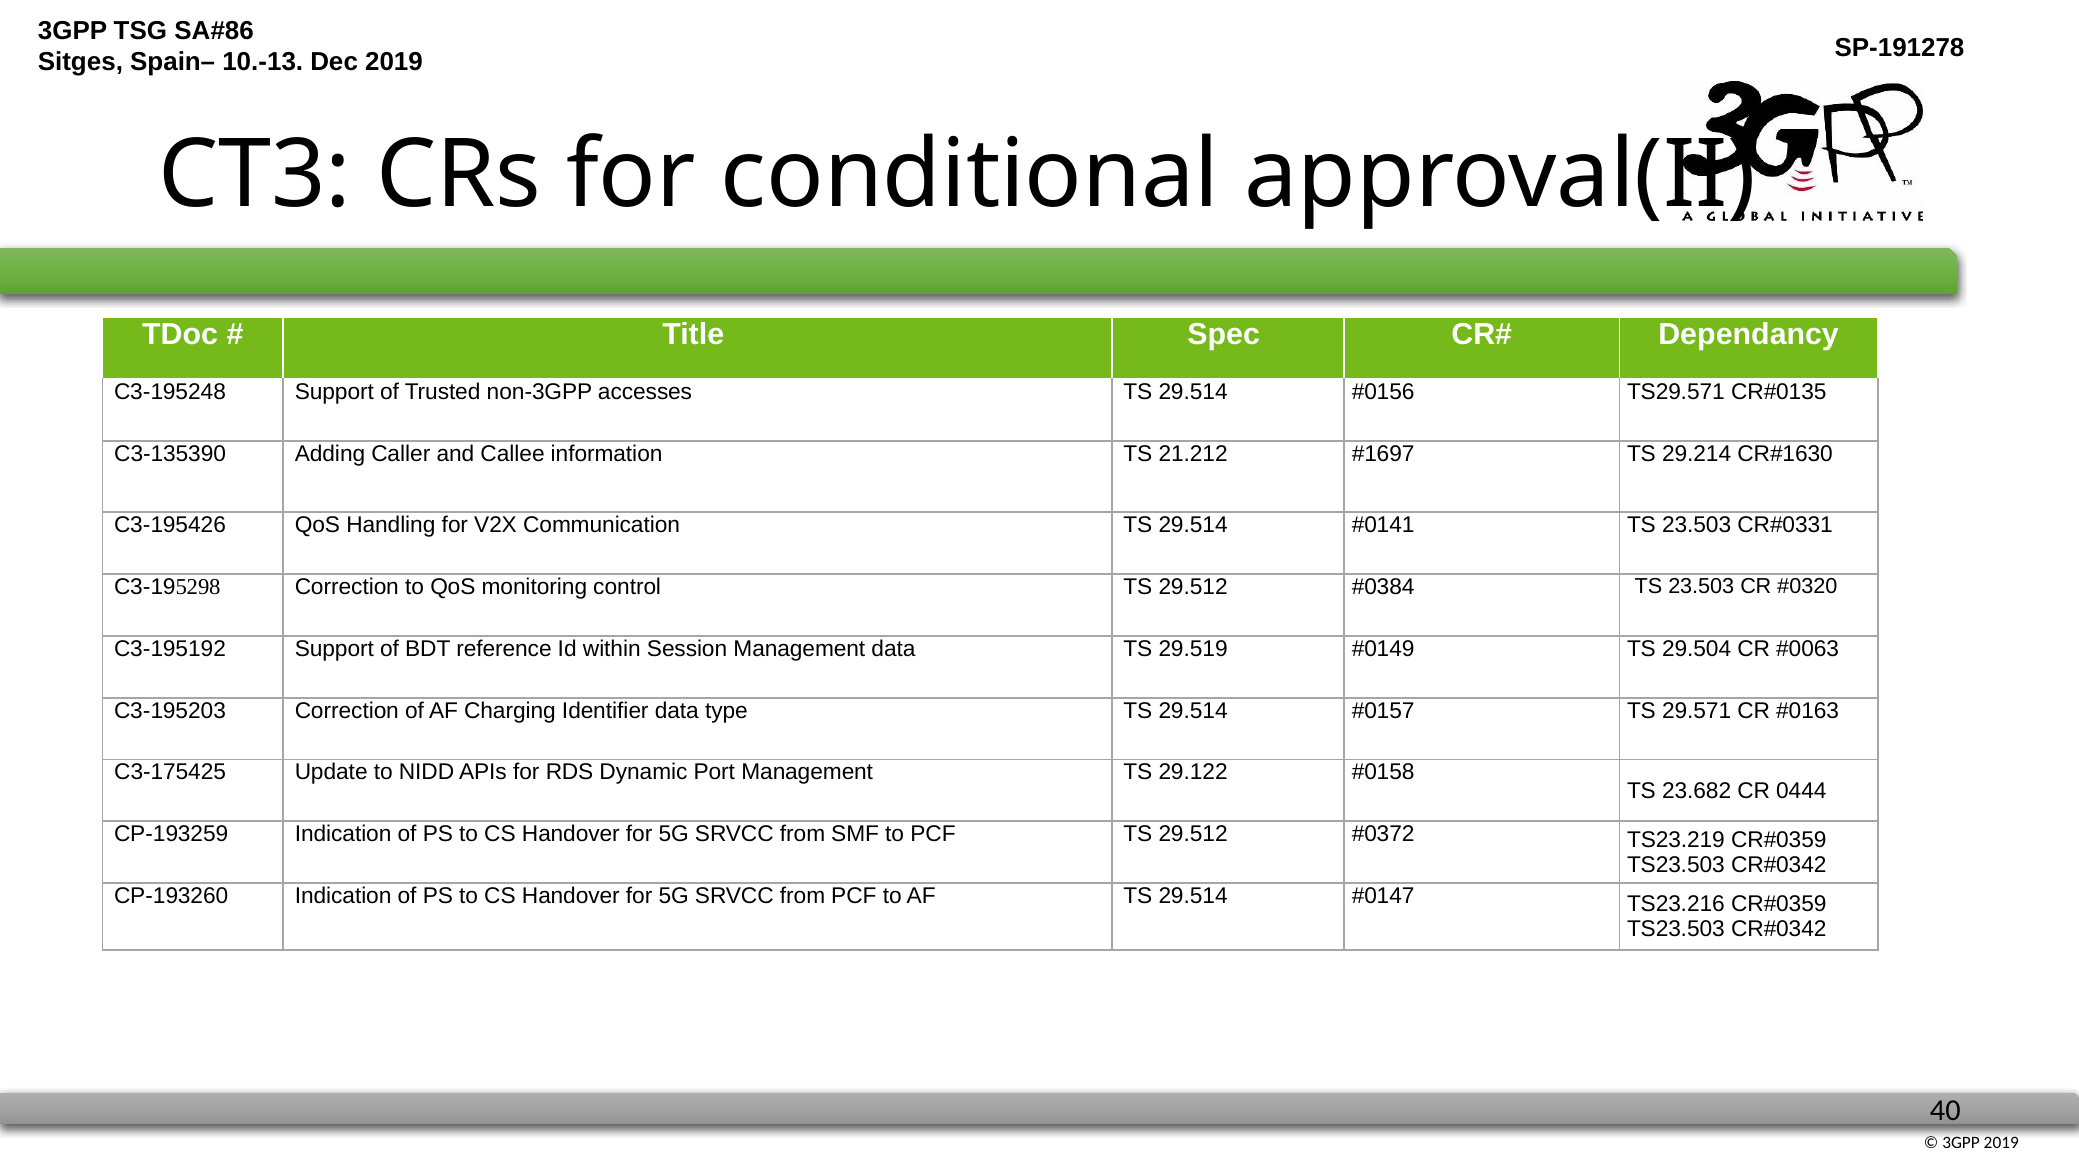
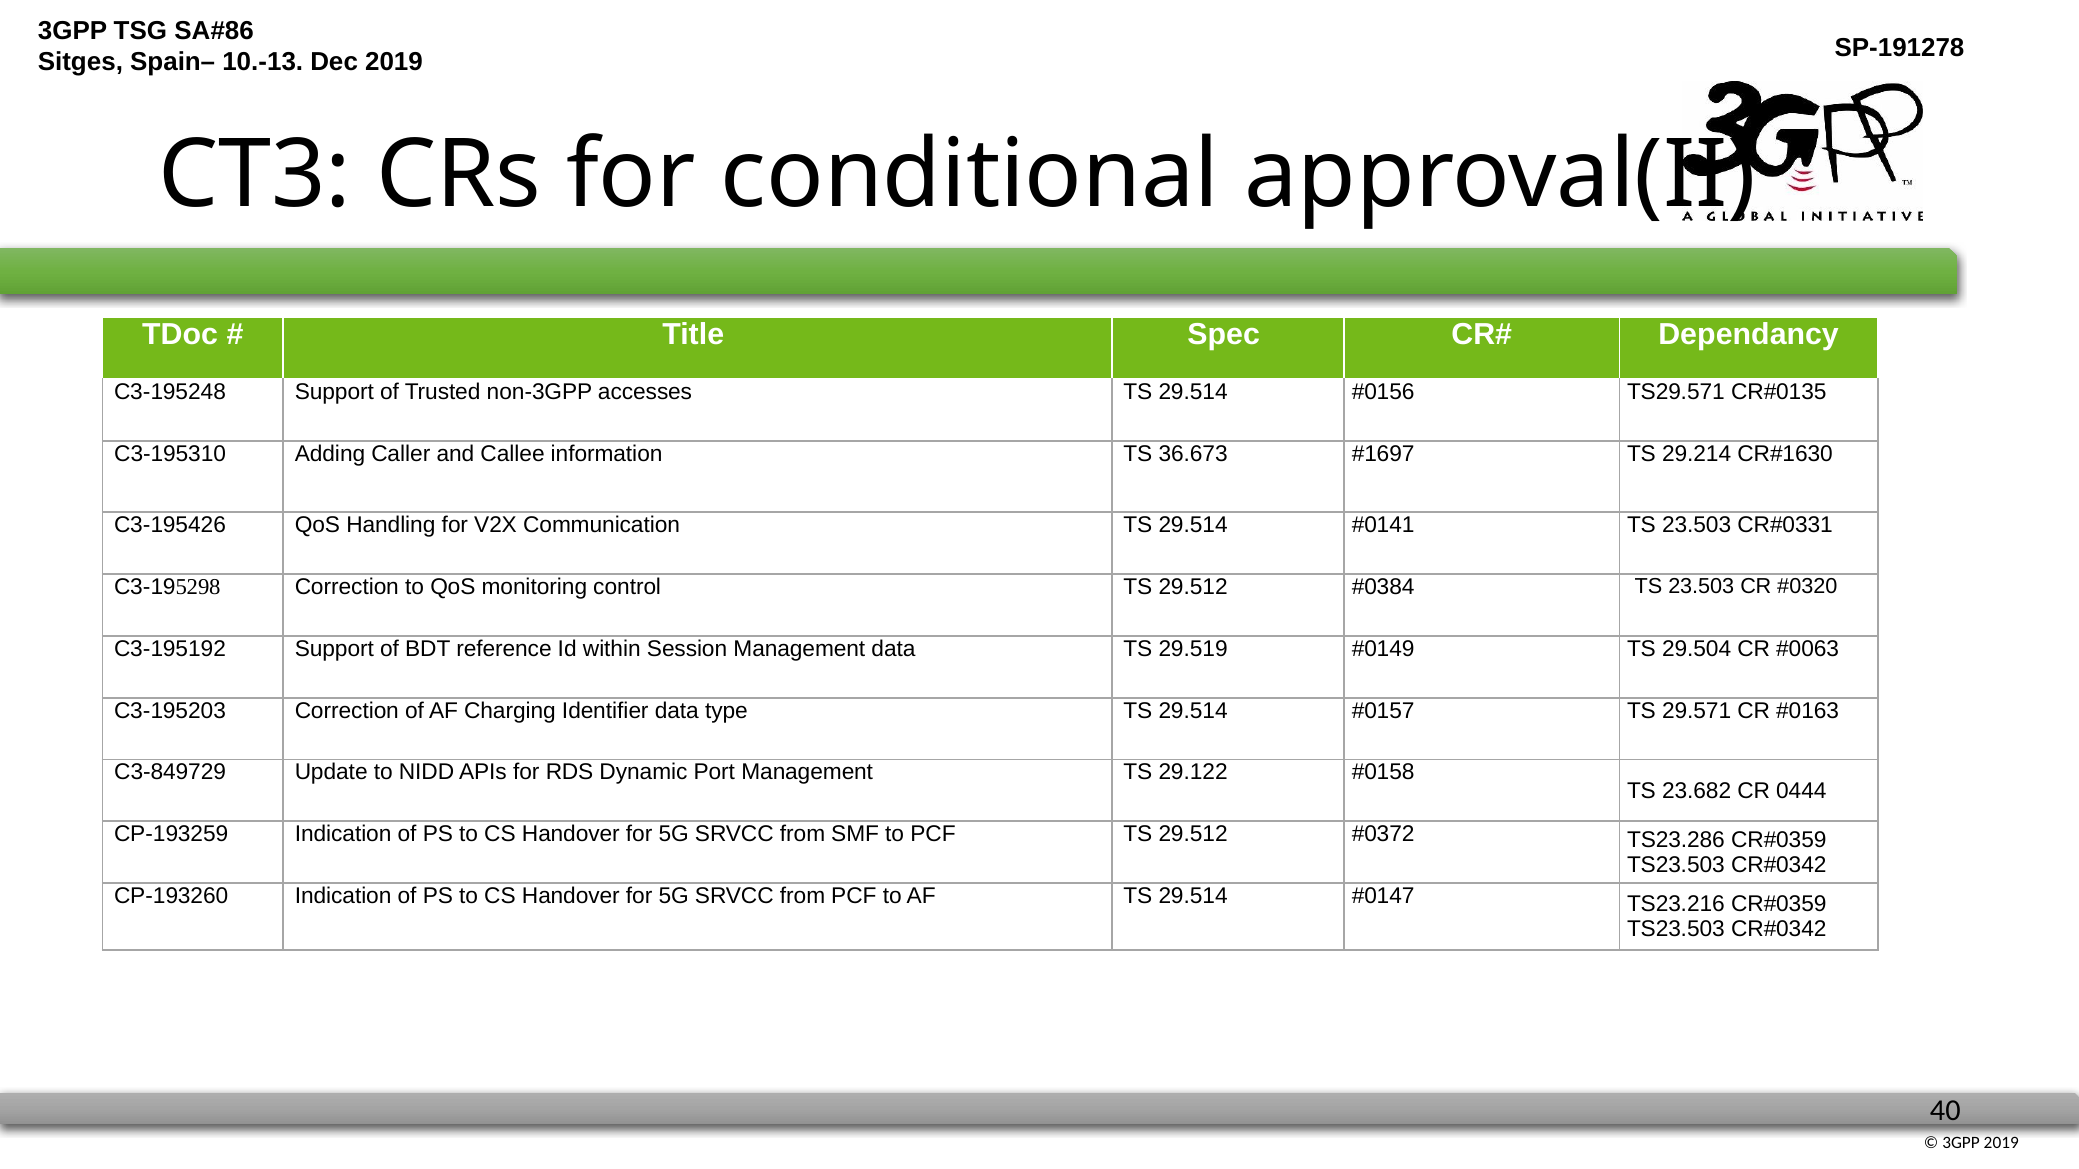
C3-135390: C3-135390 -> C3-195310 (170, 454)
21.212: 21.212 -> 36.673 (1193, 454)
C3-175425: C3-175425 -> C3-849729 (170, 773)
TS23.219: TS23.219 -> TS23.286 (1676, 840)
